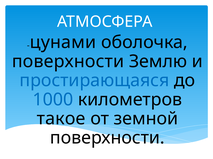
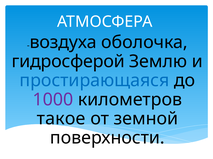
цунами: цунами -> воздуха (63, 43)
поверхности: поверхности -> гидросферой (68, 62)
1000 colour: blue -> purple (53, 100)
